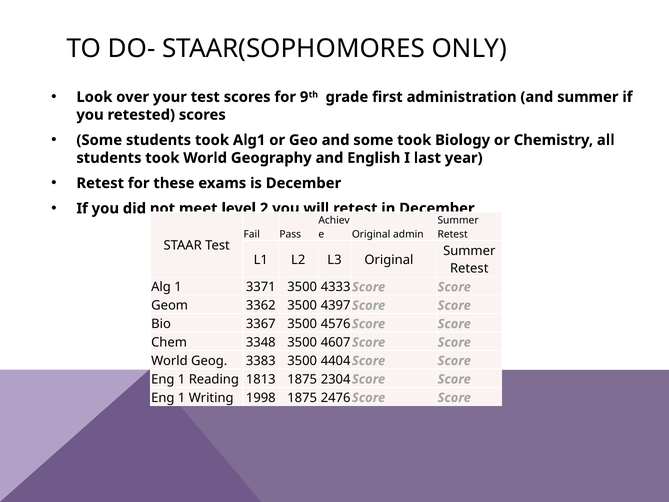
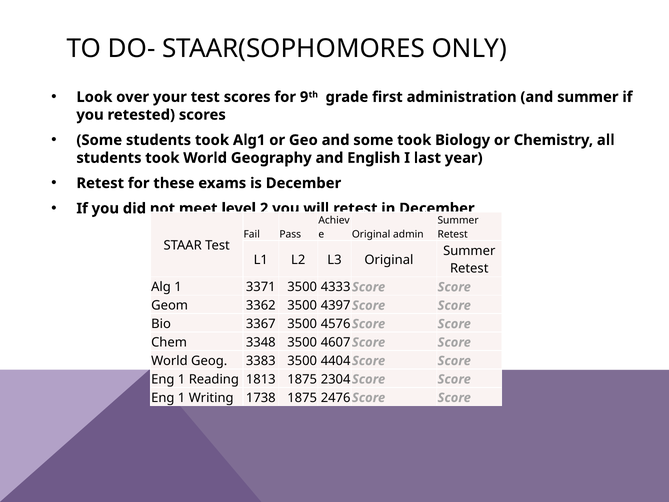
1998: 1998 -> 1738 (261, 398)
